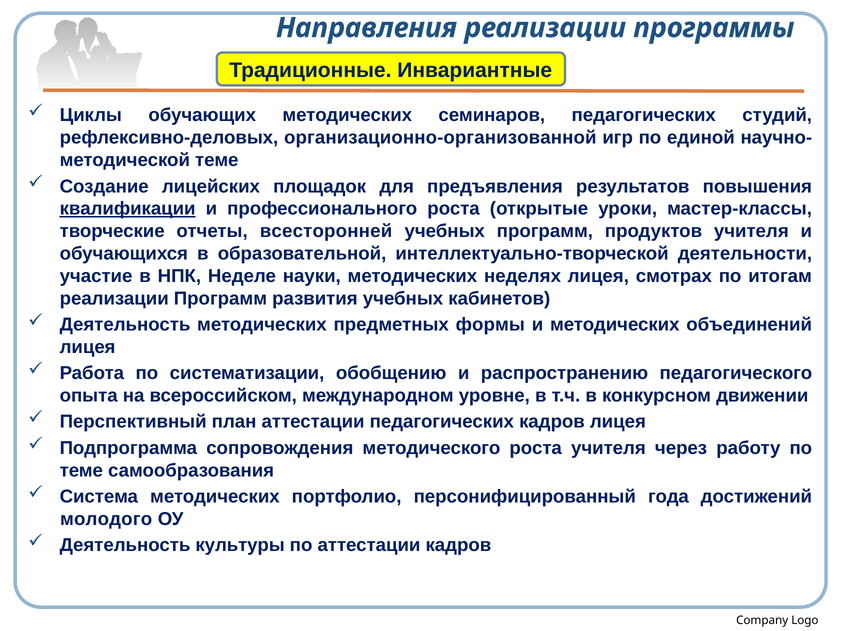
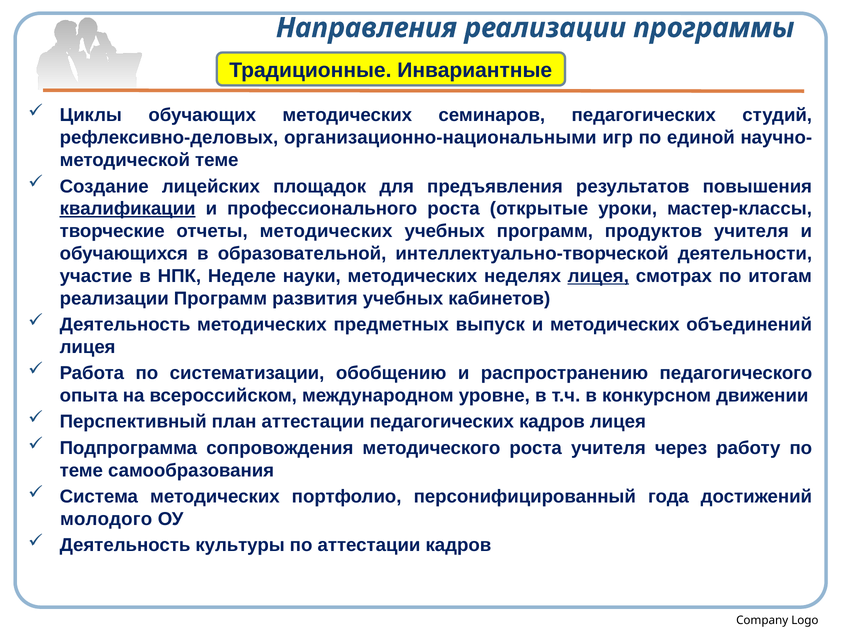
организационно-организованной: организационно-организованной -> организационно-национальными (440, 138)
отчеты всесторонней: всесторонней -> методических (326, 231)
лицея underline: none -> present (598, 276)
формы: формы -> выпуск (490, 325)
